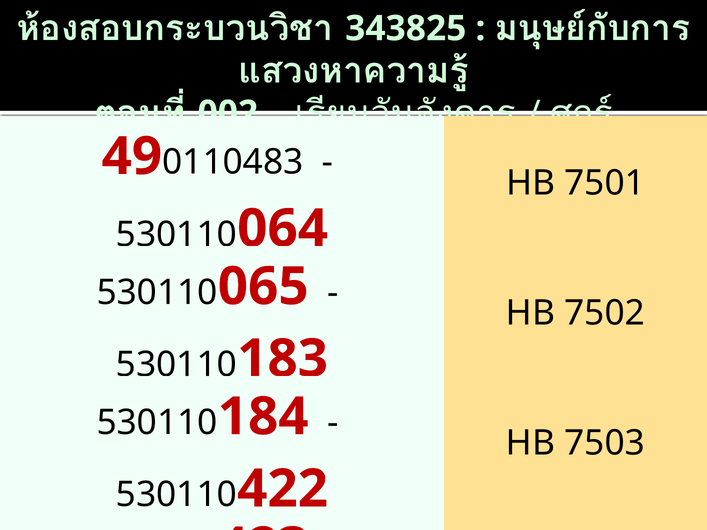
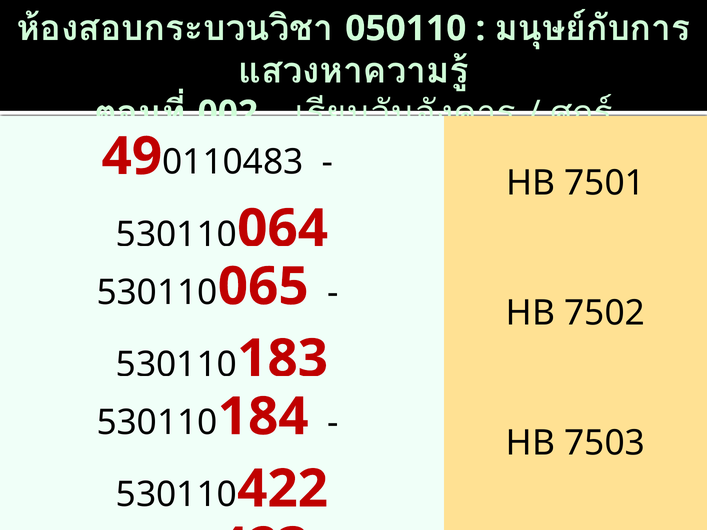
343825: 343825 -> 050110 (406, 29)
